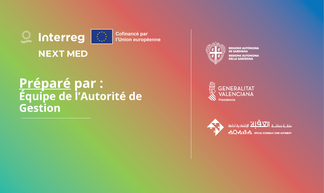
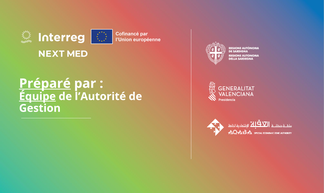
Équipe underline: none -> present (37, 96)
